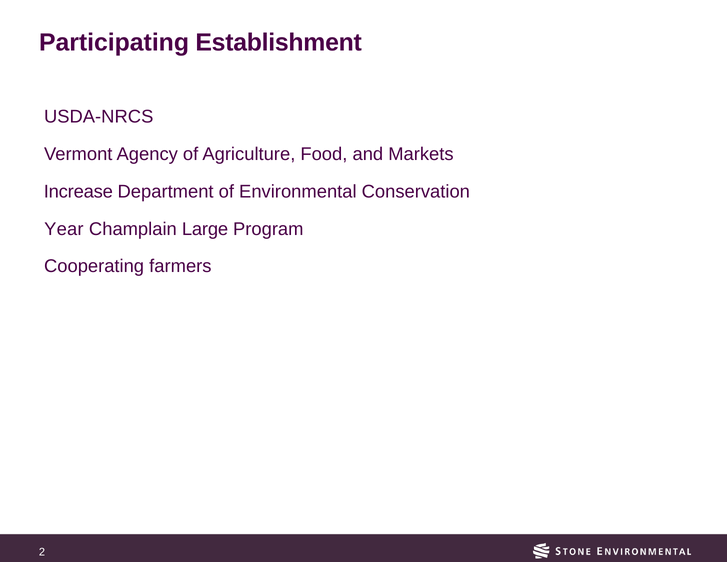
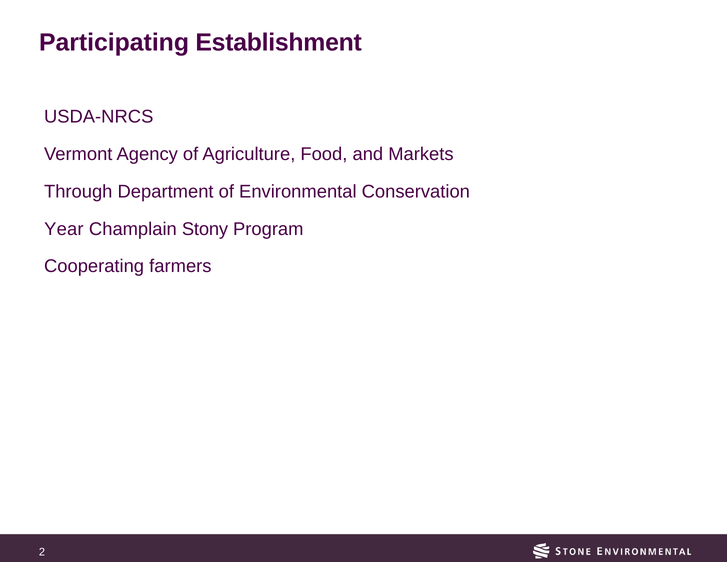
Increase: Increase -> Through (78, 191)
Large: Large -> Stony (205, 229)
